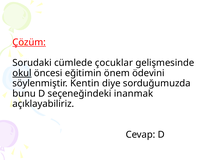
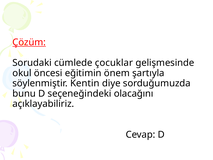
okul underline: present -> none (22, 73)
ödevini: ödevini -> şartıyla (148, 73)
inanmak: inanmak -> olacağını (134, 93)
